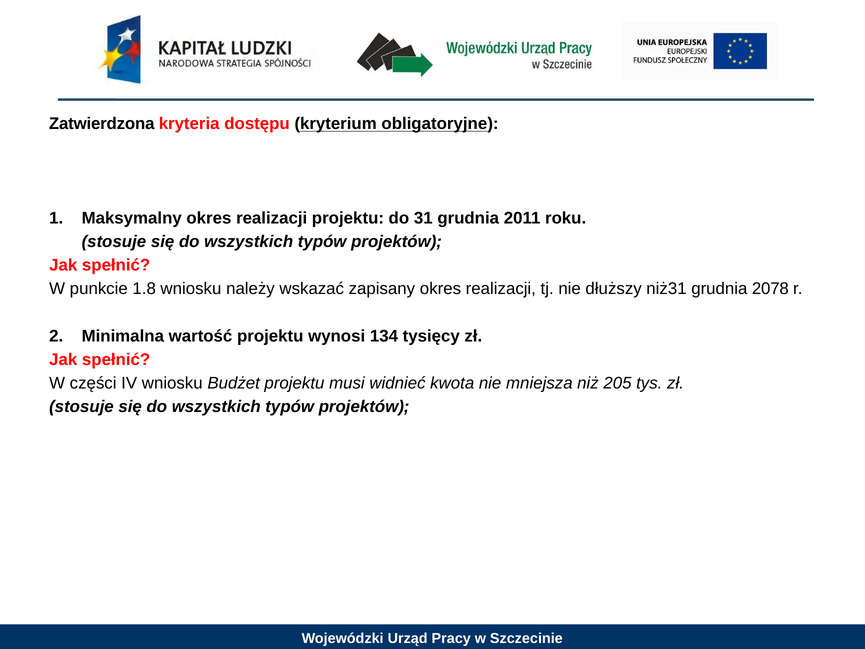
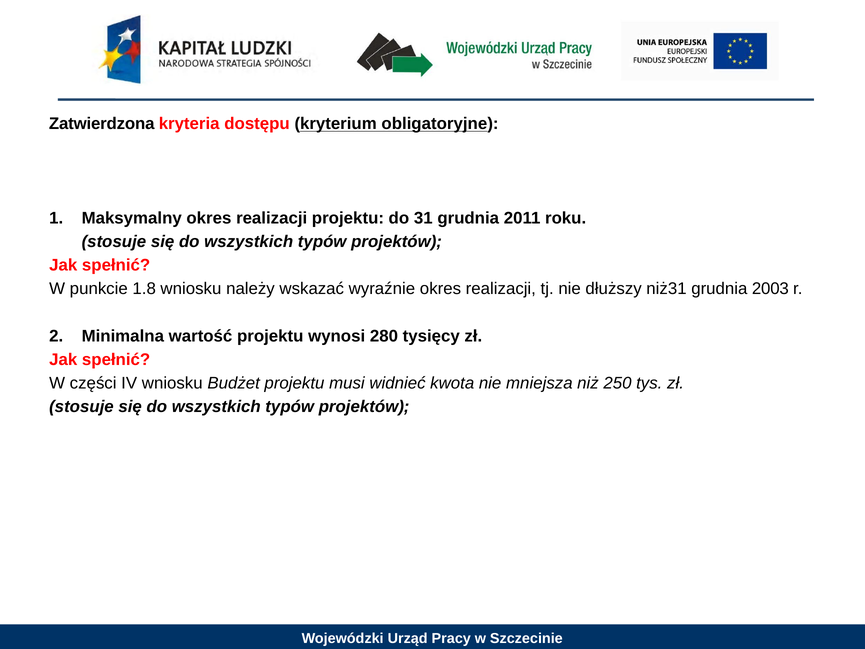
zapisany: zapisany -> wyraźnie (382, 289)
2078: 2078 -> 2003 (770, 289)
134: 134 -> 280 (384, 336)
205: 205 -> 250 (617, 383)
